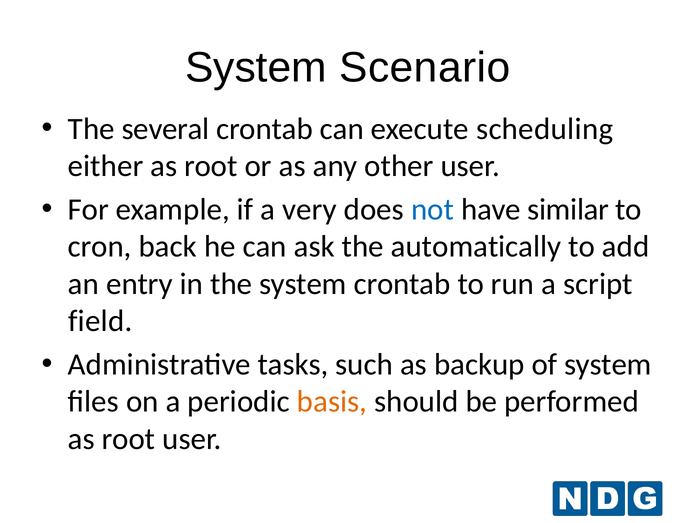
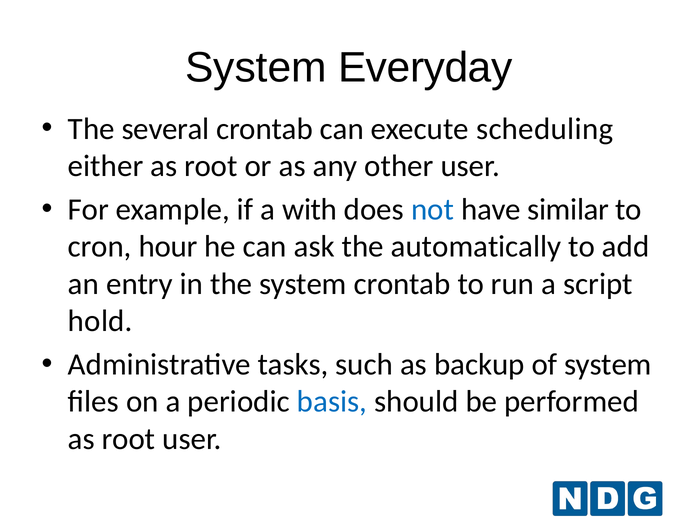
Scenario: Scenario -> Everyday (425, 67)
very: very -> with (310, 209)
back: back -> hour (168, 247)
field: field -> hold (100, 321)
basis colour: orange -> blue (332, 401)
